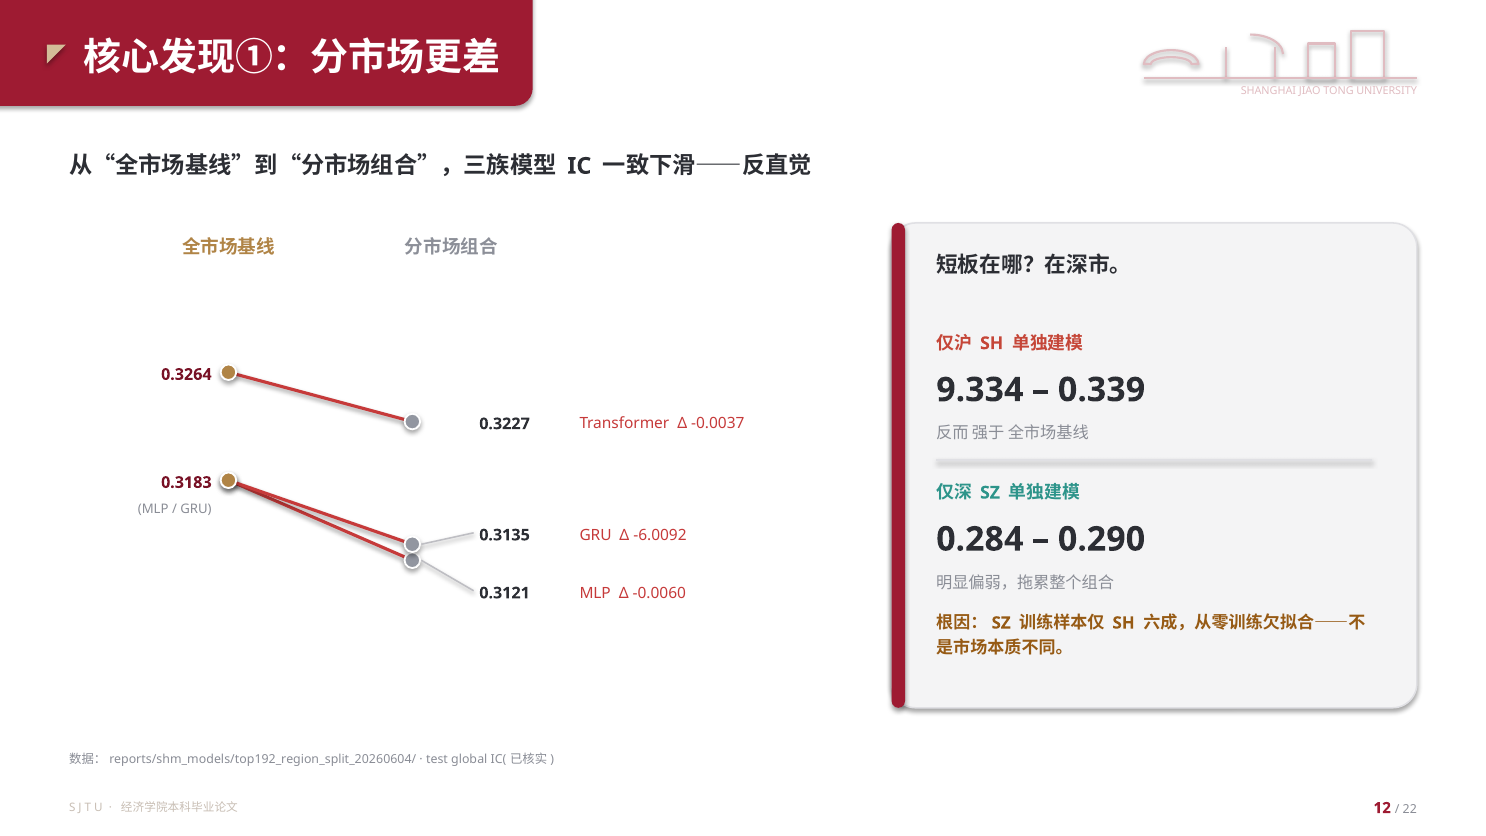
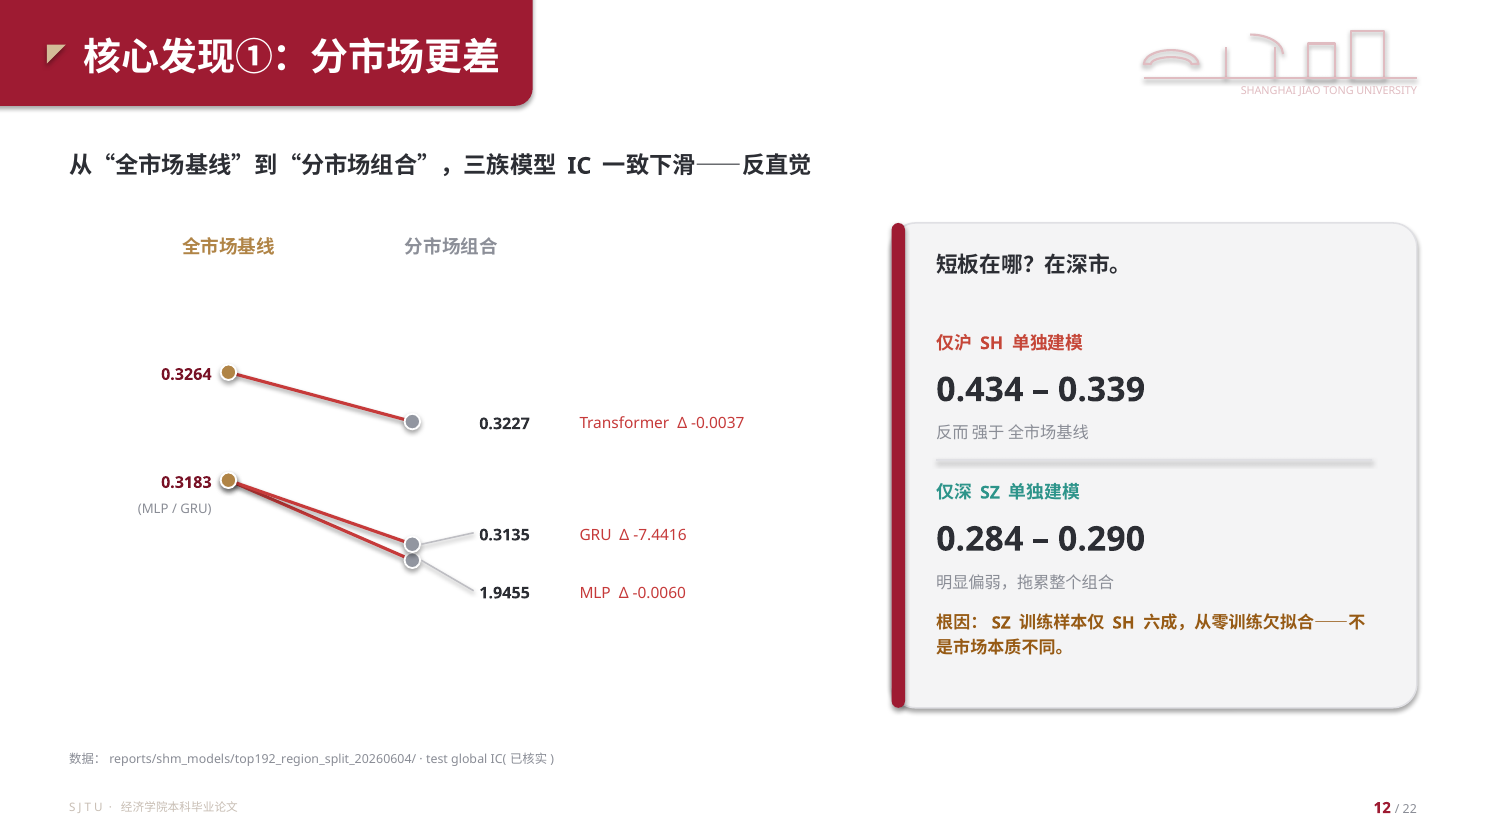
9.334: 9.334 -> 0.434 (980, 390)
-6.0092: -6.0092 -> -7.4416 (660, 535)
0.3121: 0.3121 -> 1.9455 (505, 593)
